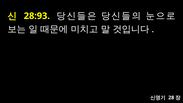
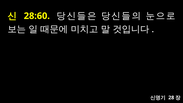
28:93: 28:93 -> 28:60 (37, 16)
